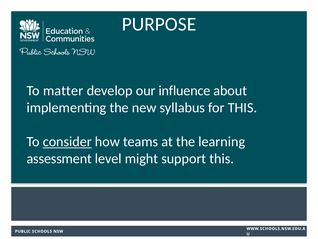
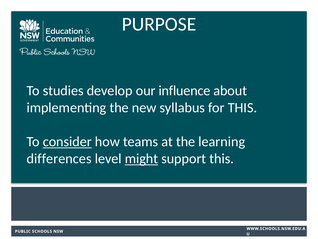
matter: matter -> studies (63, 91)
assessment: assessment -> differences (59, 158)
might underline: none -> present (141, 158)
